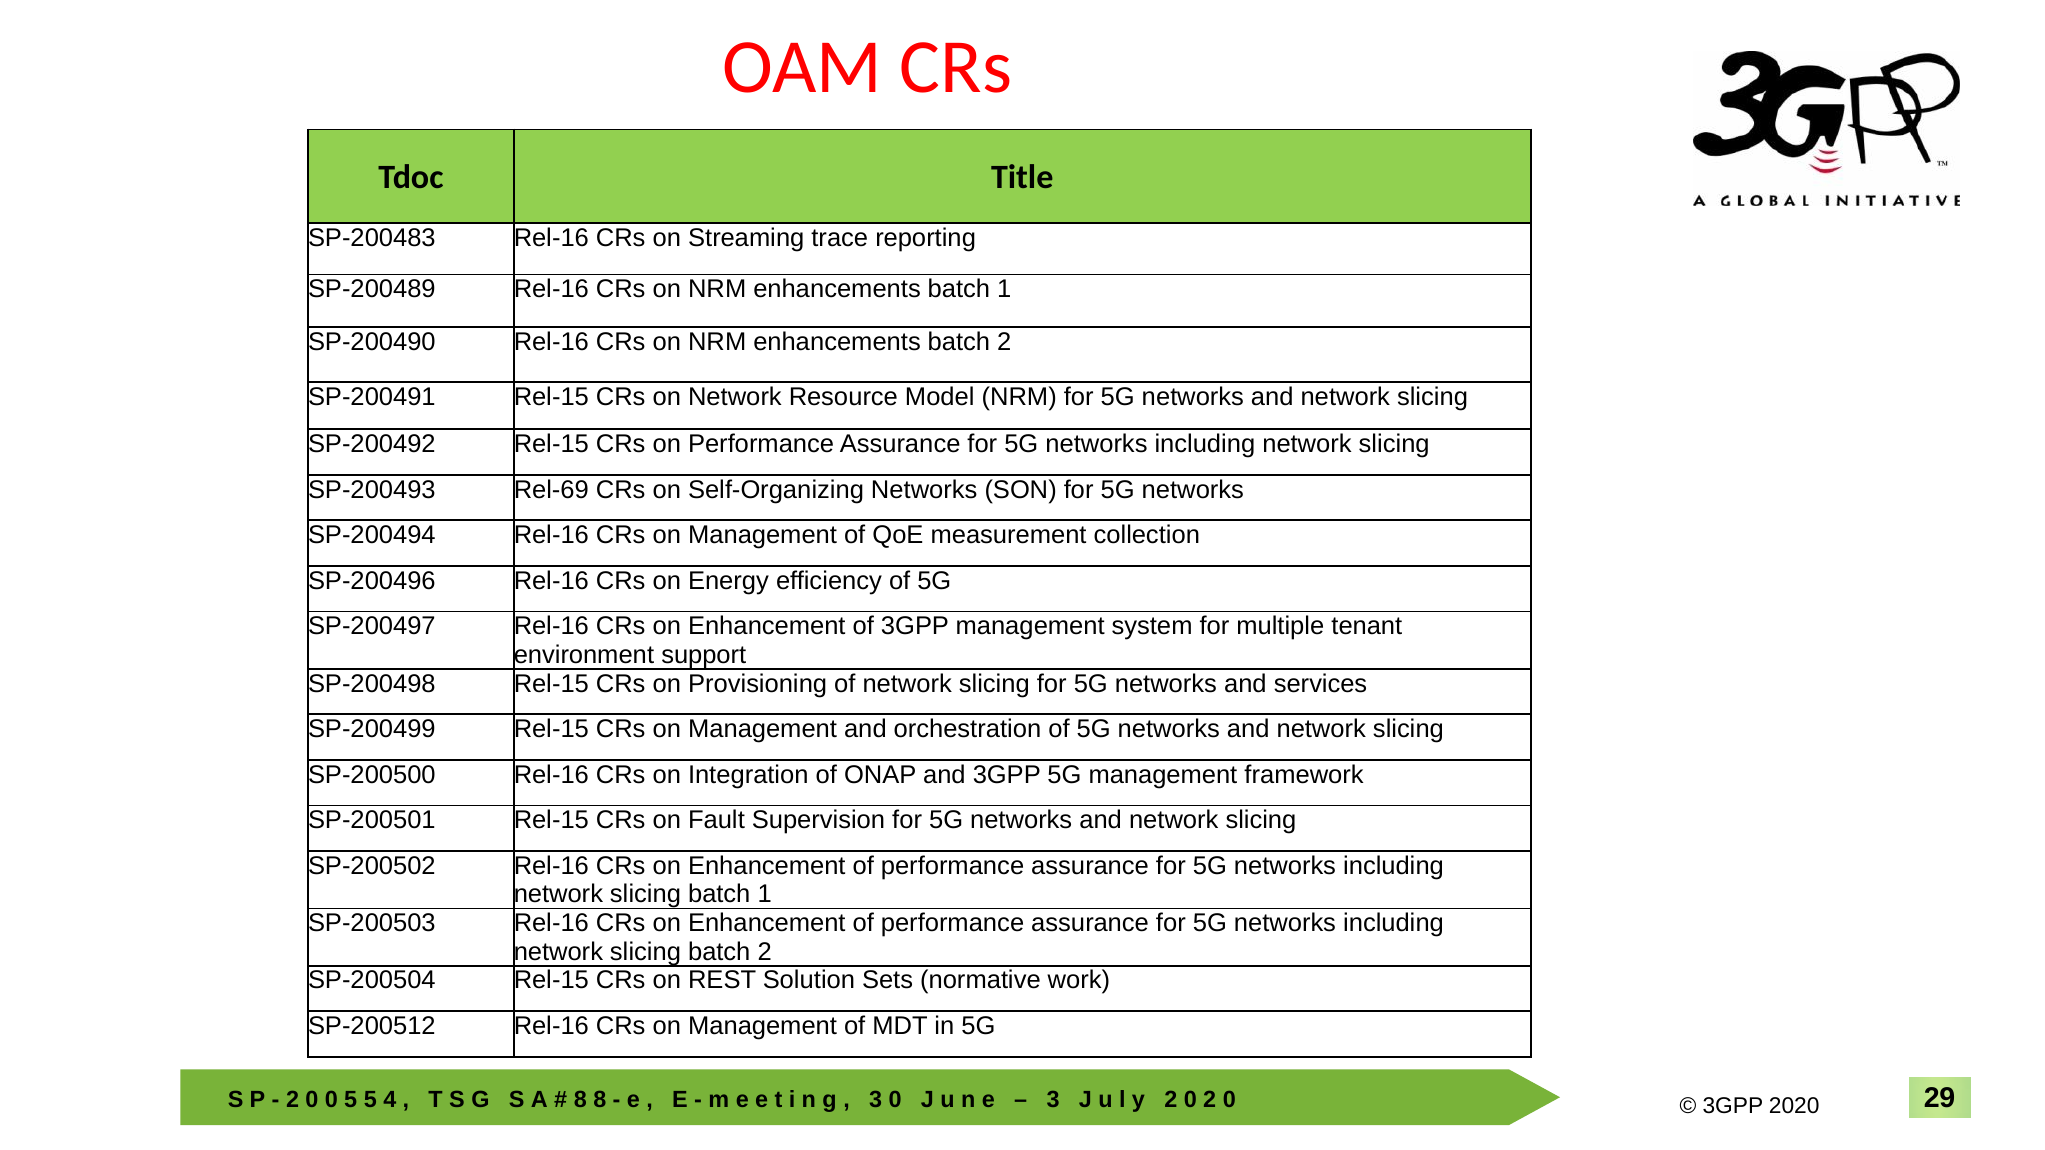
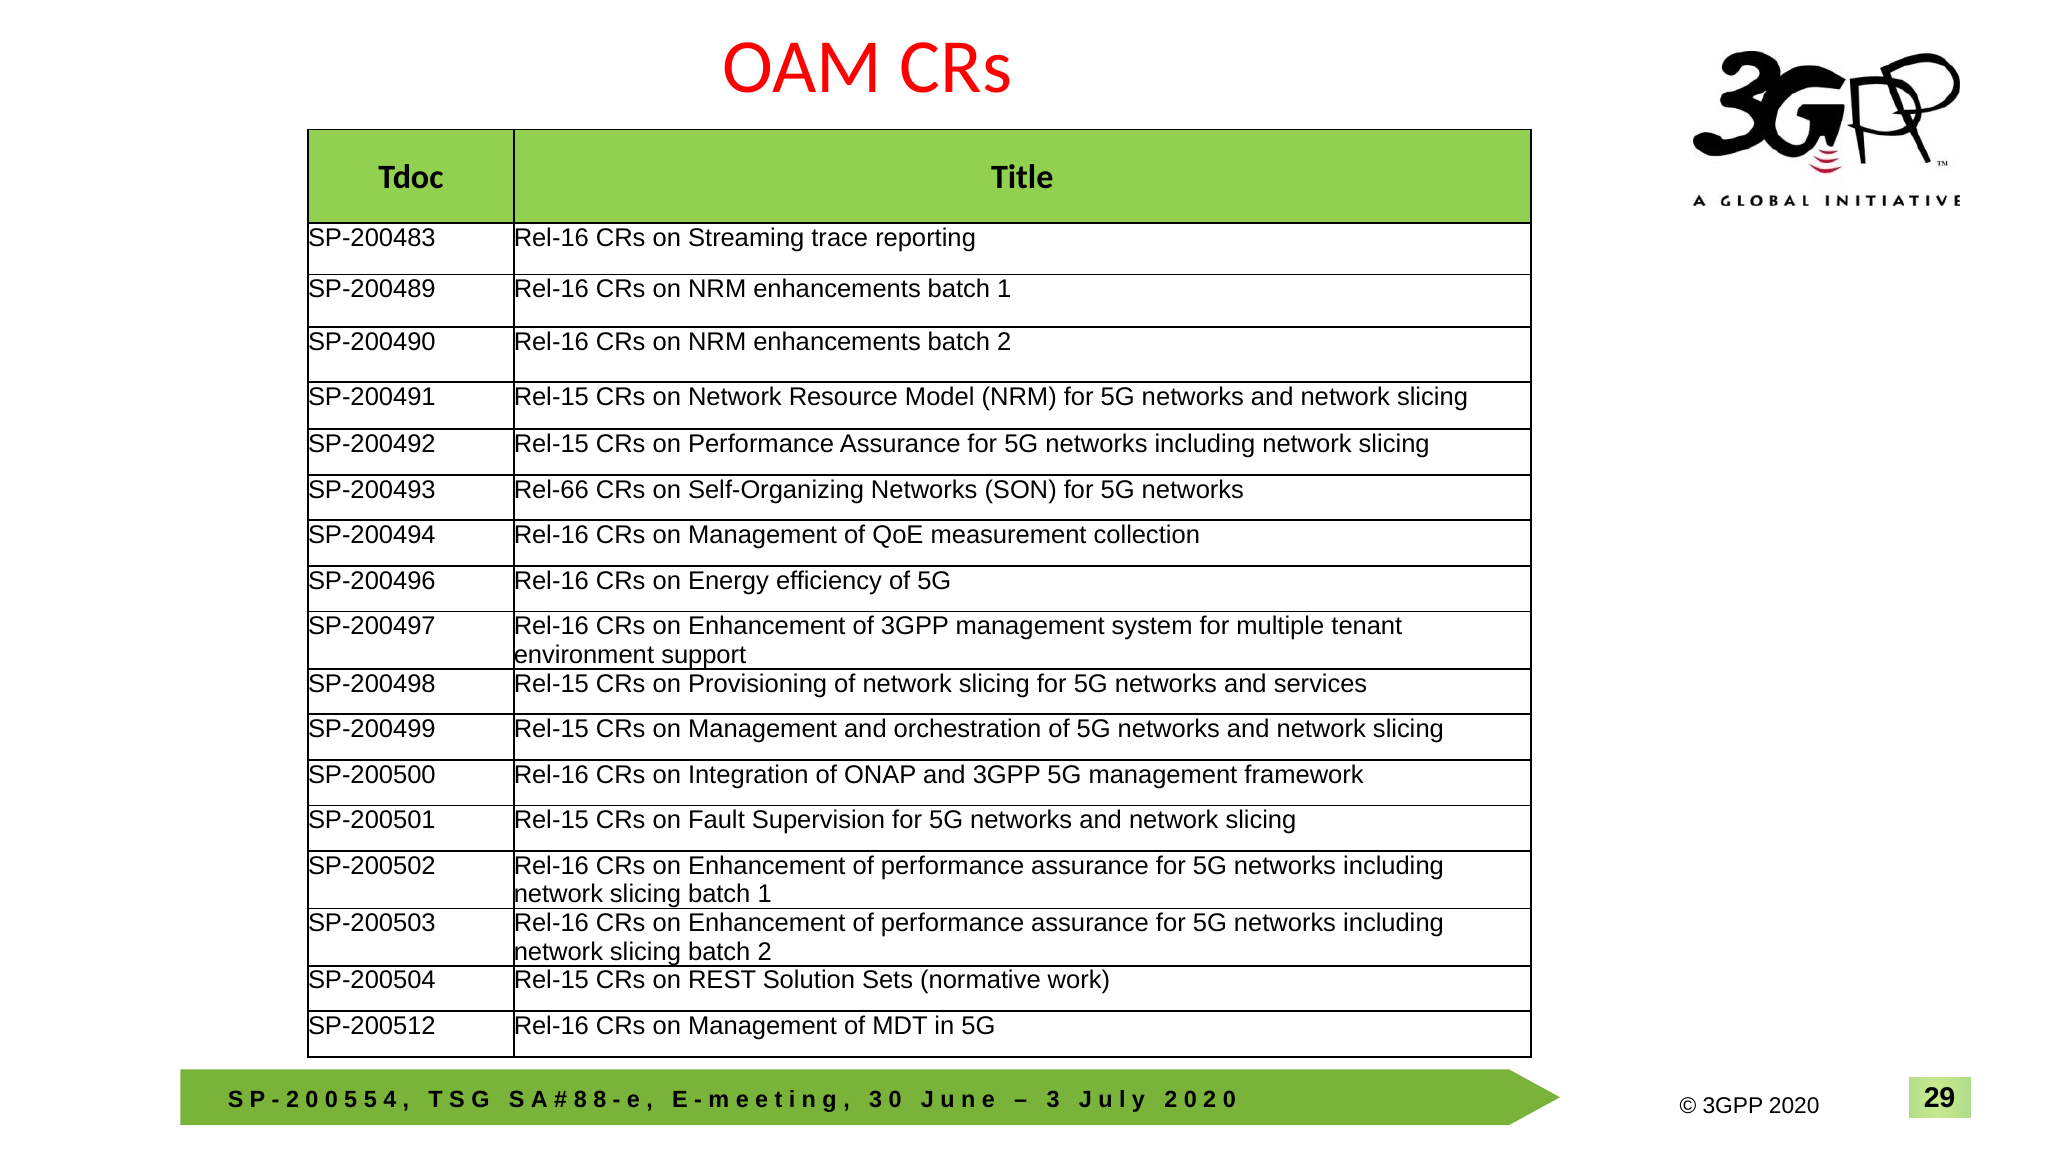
Rel-69: Rel-69 -> Rel-66 (551, 490)
